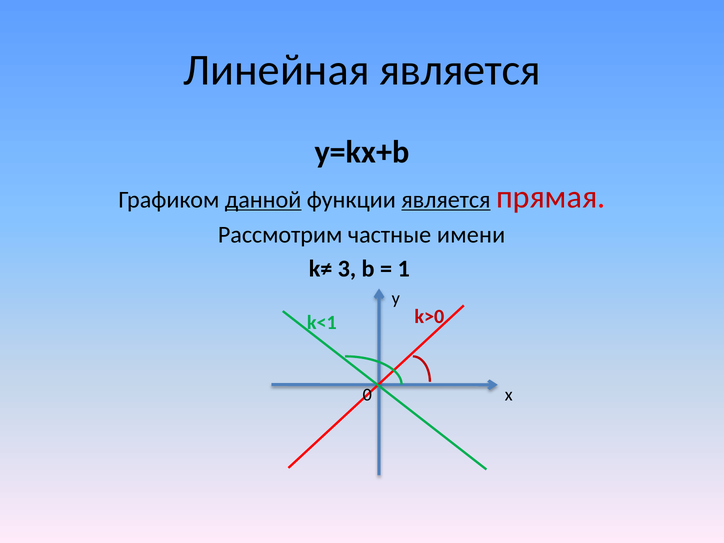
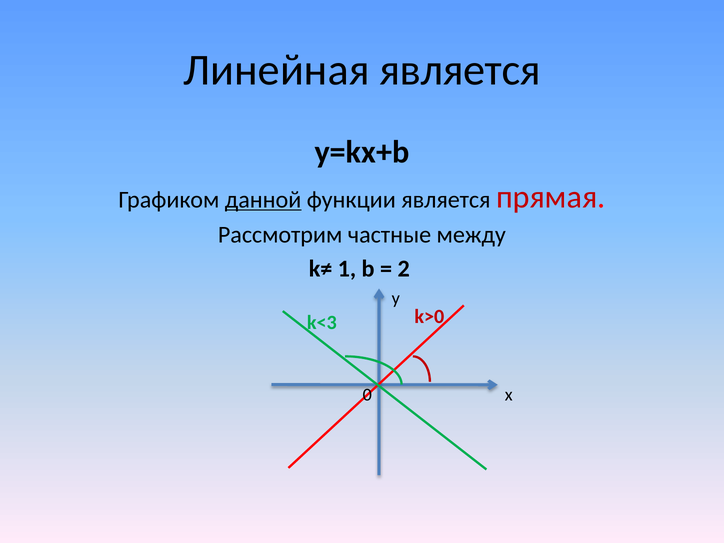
является underline: present -> none (446, 200)
имени: имени -> между (471, 235)
3: 3 -> 1 (347, 269)
1: 1 -> 2 (404, 269)
k<1: k<1 -> k<3 (322, 322)
